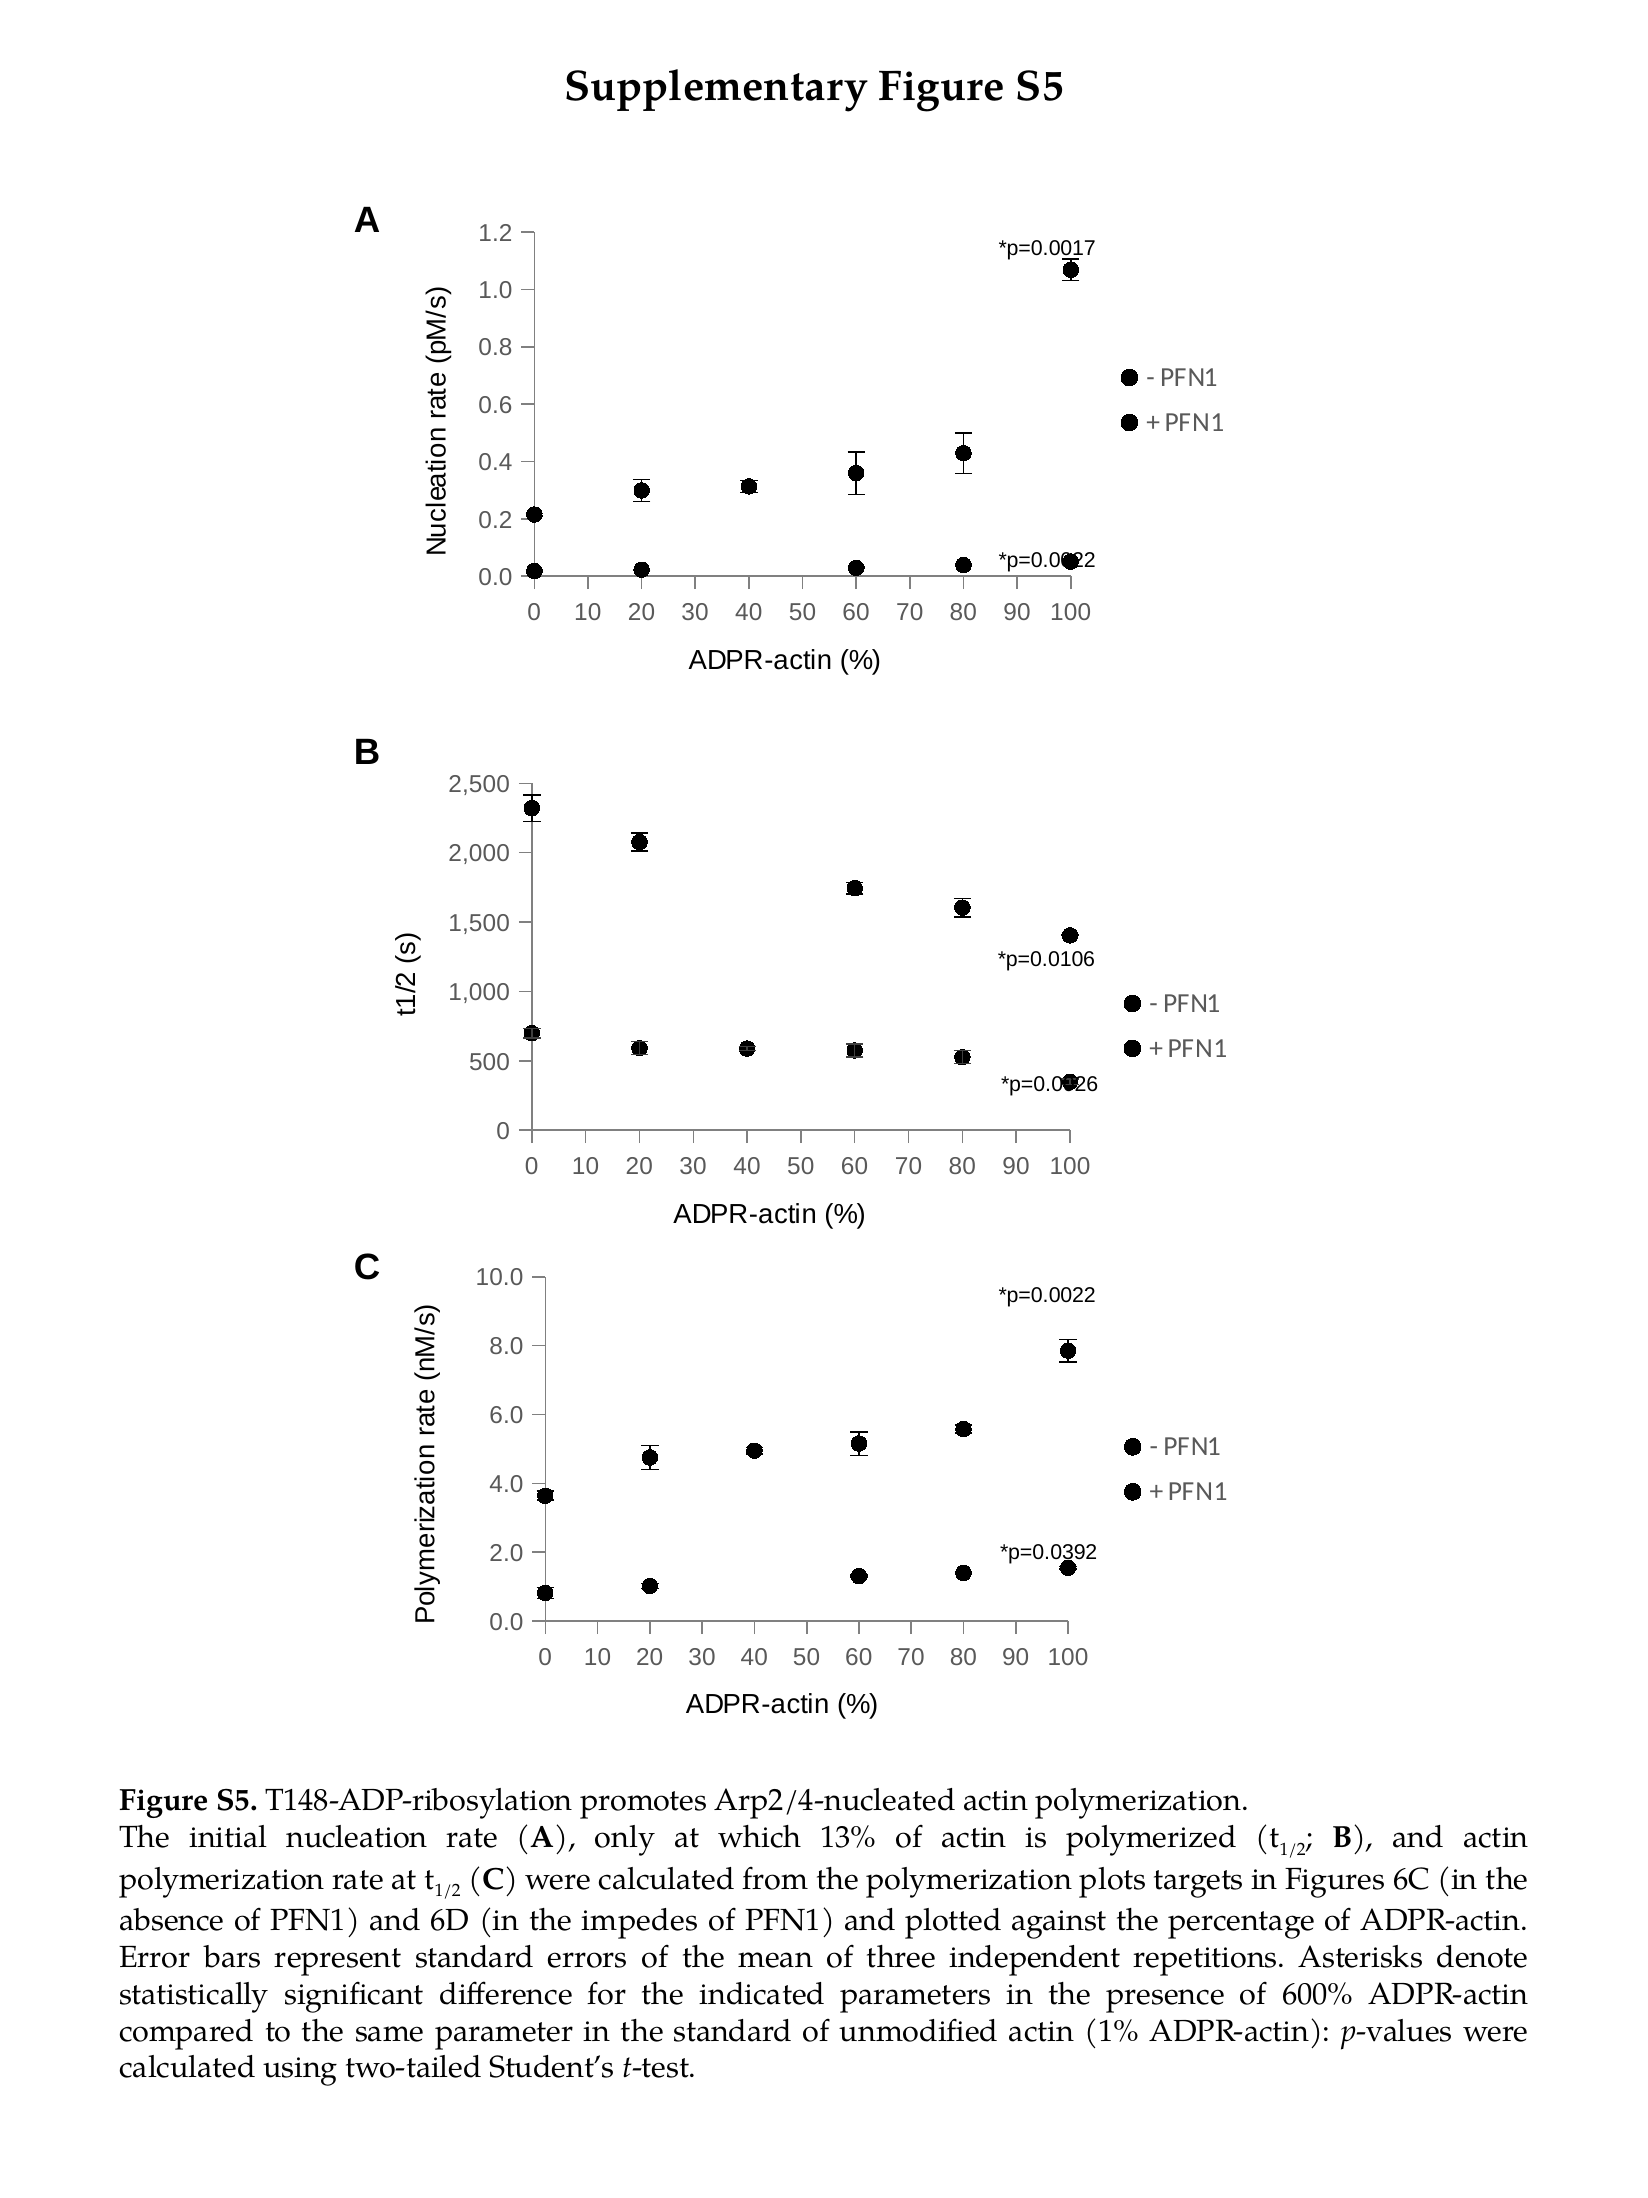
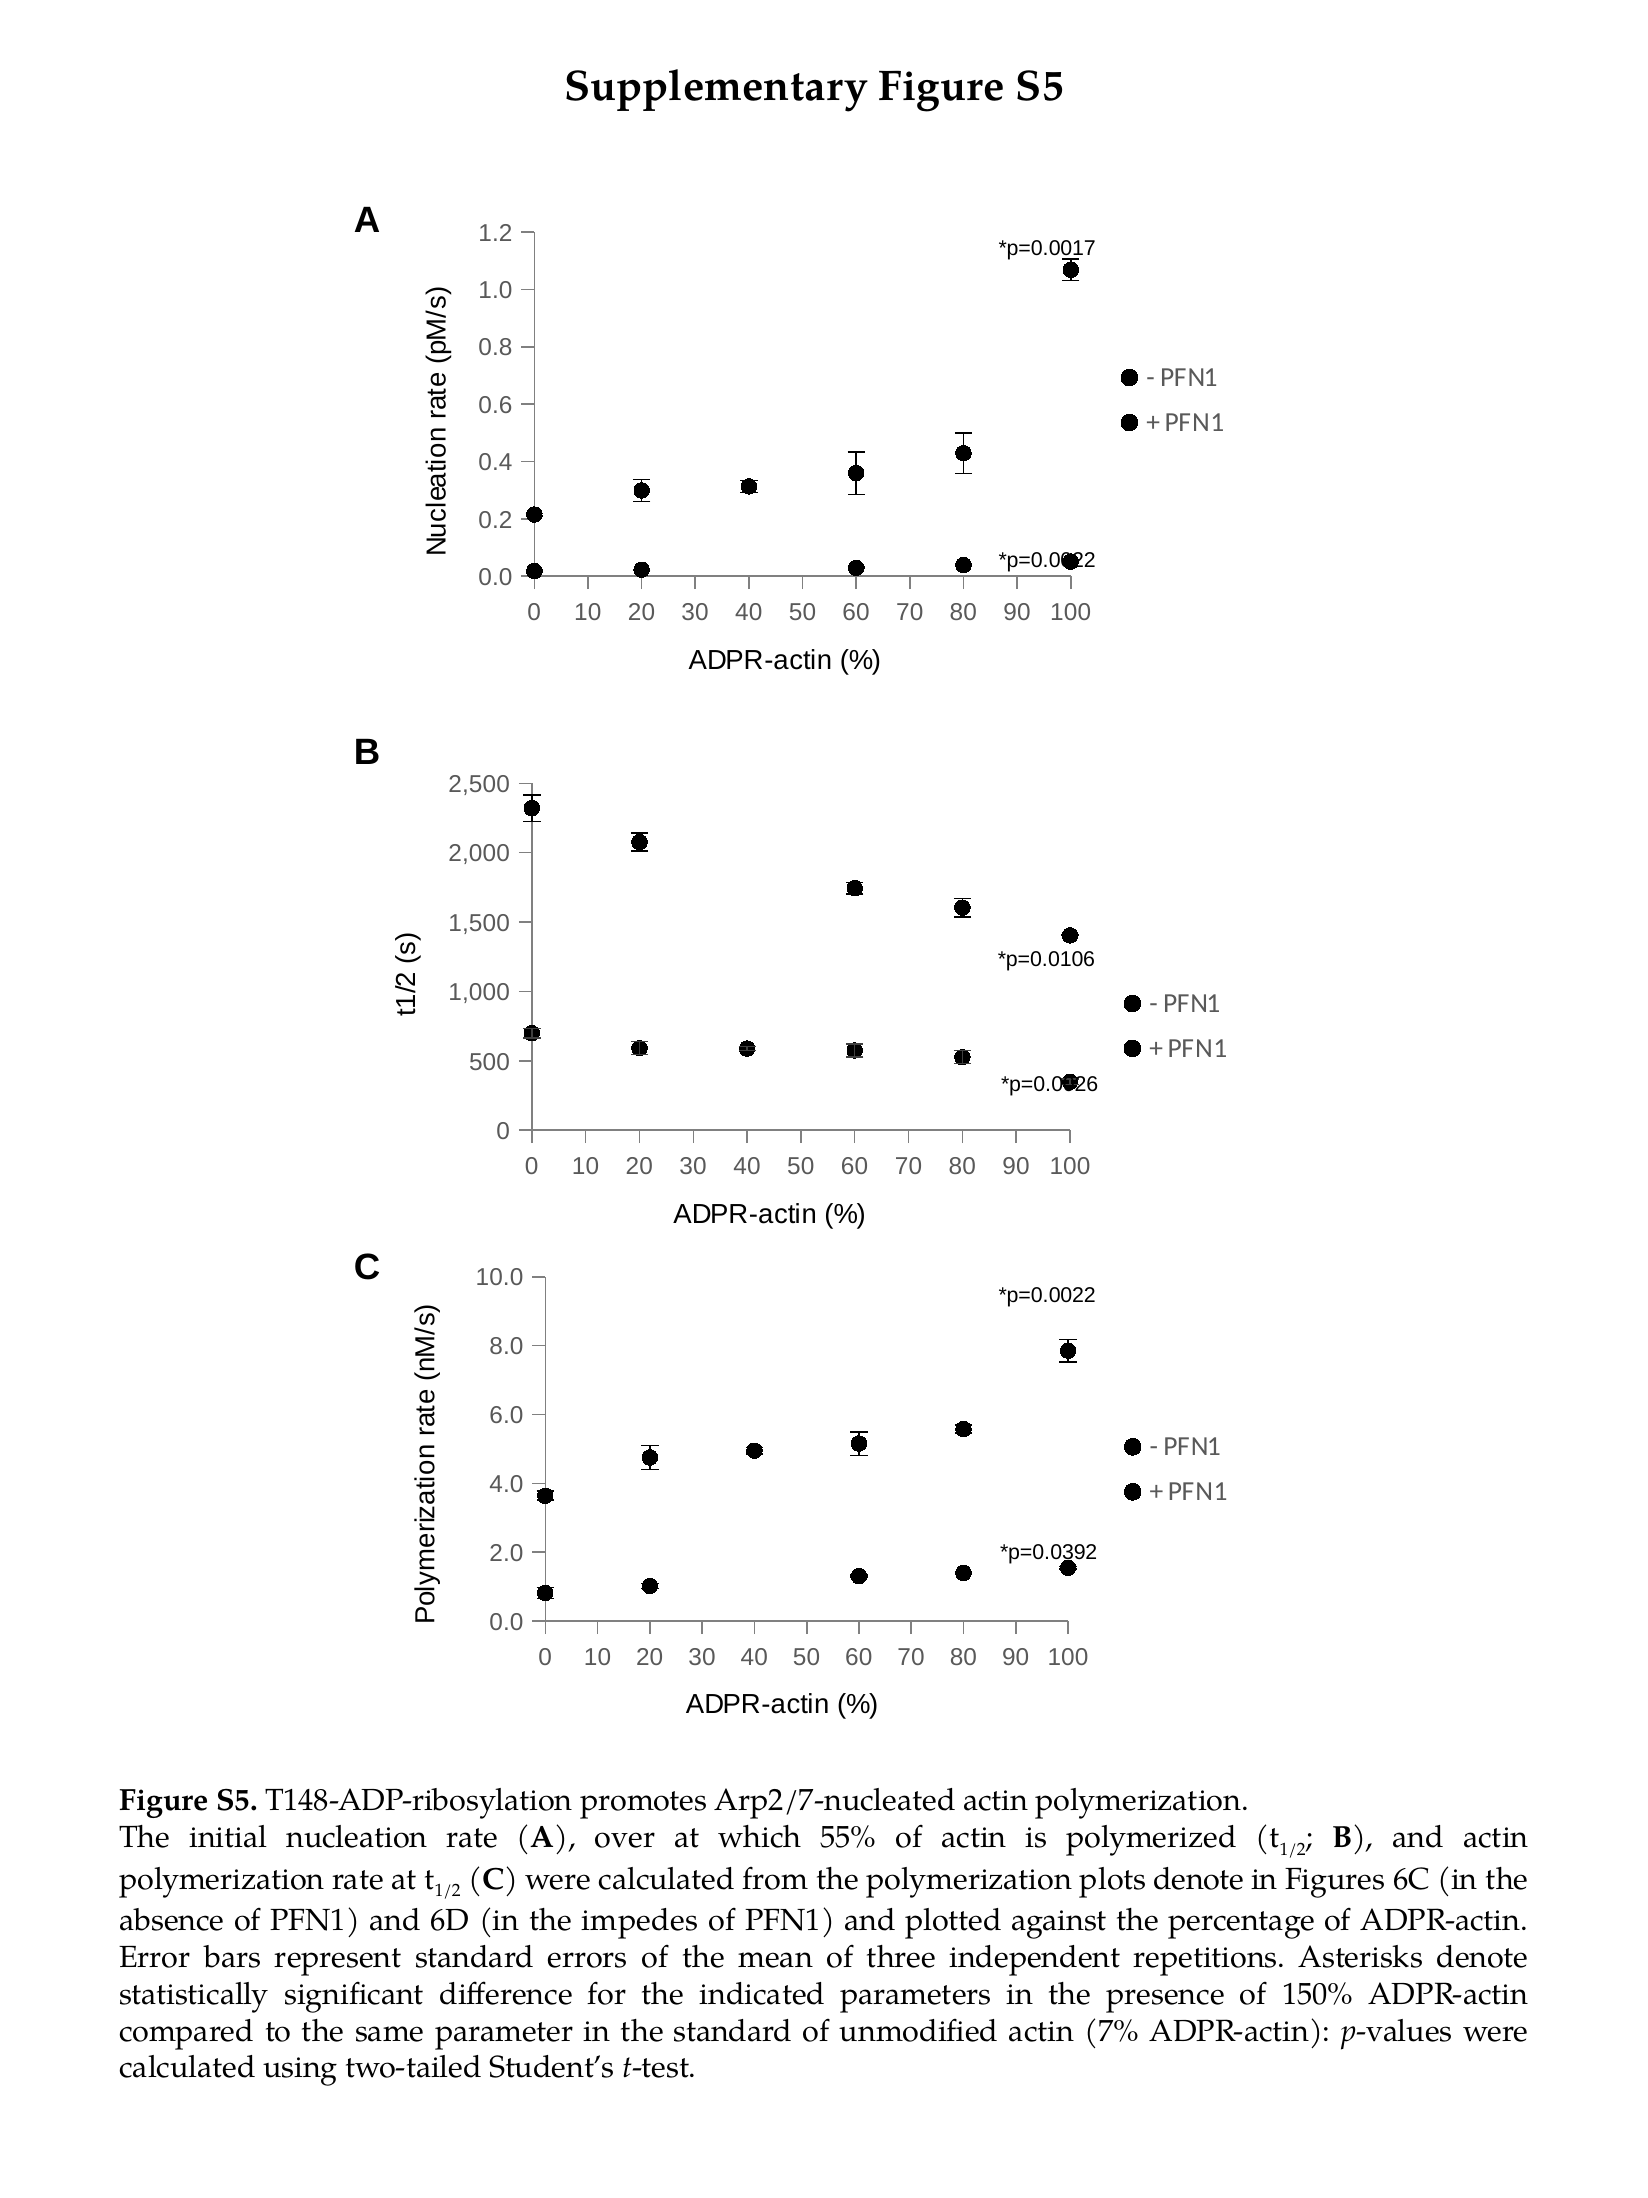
Arp2/4-nucleated: Arp2/4-nucleated -> Arp2/7-nucleated (835, 1800)
only: only -> over (625, 1837)
13%: 13% -> 55% (848, 1837)
plots targets: targets -> denote (1199, 1879)
600%: 600% -> 150% (1318, 1994)
1%: 1% -> 7% (1112, 2030)
